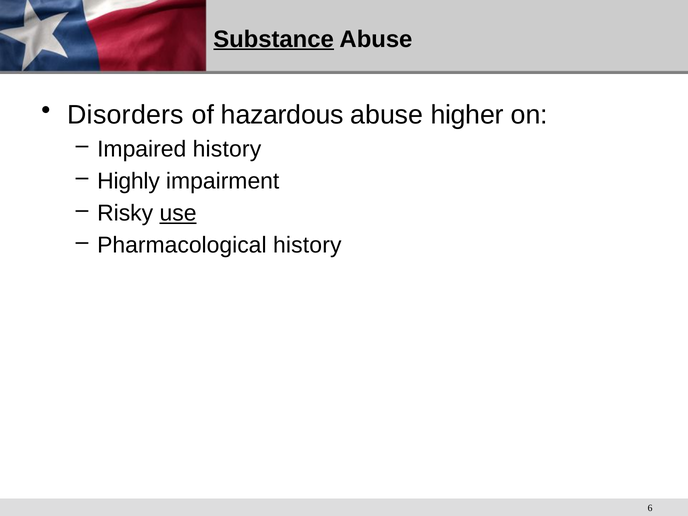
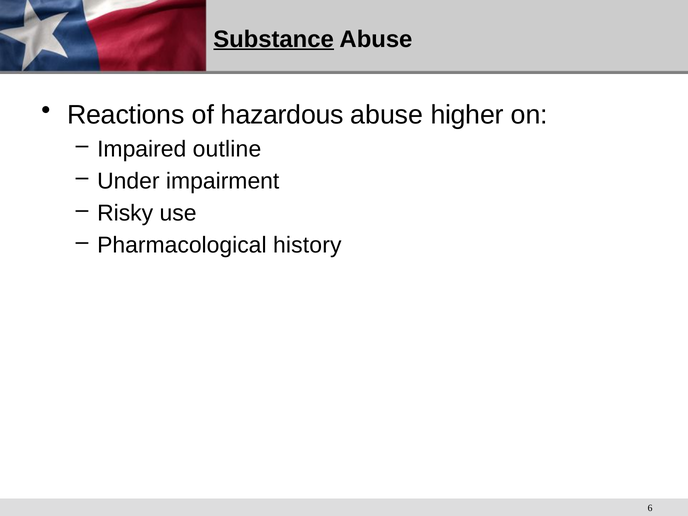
Disorders: Disorders -> Reactions (126, 115)
Impaired history: history -> outline (227, 149)
Highly: Highly -> Under (128, 181)
use underline: present -> none (178, 213)
